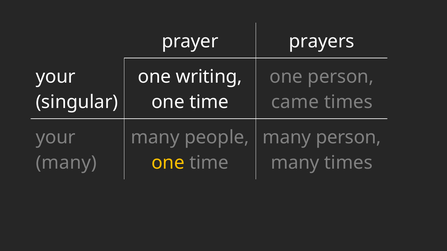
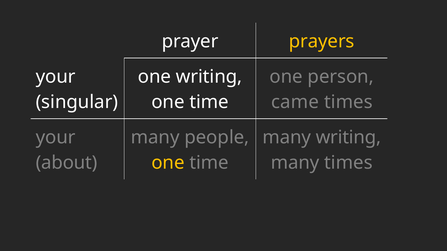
prayers colour: white -> yellow (322, 41)
many person: person -> writing (349, 138)
many: many -> about (67, 163)
